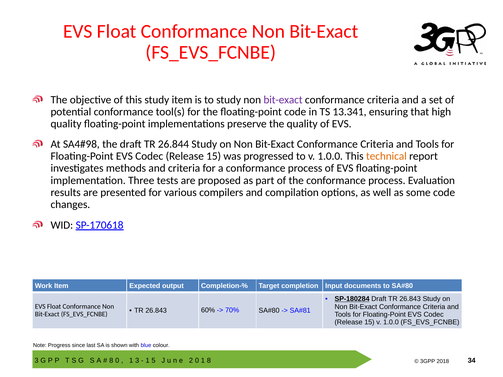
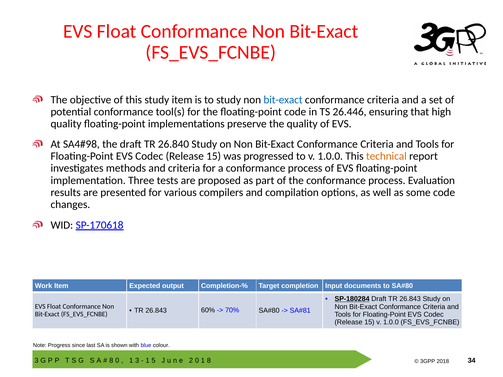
bit-exact colour: purple -> blue (283, 100)
13.341: 13.341 -> 26.446 (350, 112)
26.844: 26.844 -> 26.840 (174, 144)
